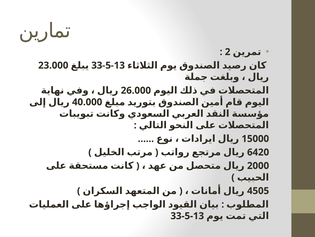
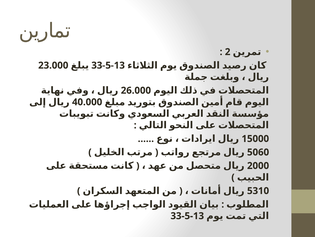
6420: 6420 -> 5060 (258, 152)
4505: 4505 -> 5310 (258, 190)
